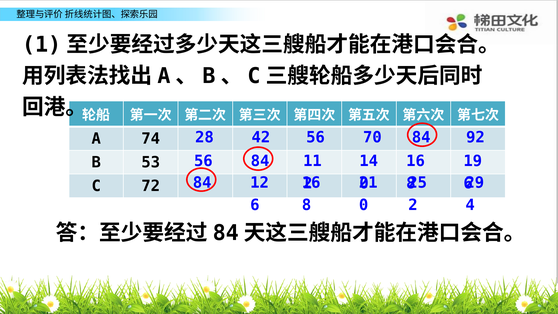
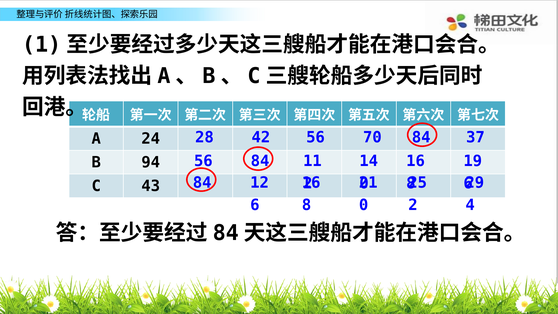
92: 92 -> 37 (475, 137)
74: 74 -> 24 (151, 139)
53: 53 -> 94 (151, 162)
72: 72 -> 43 (151, 186)
